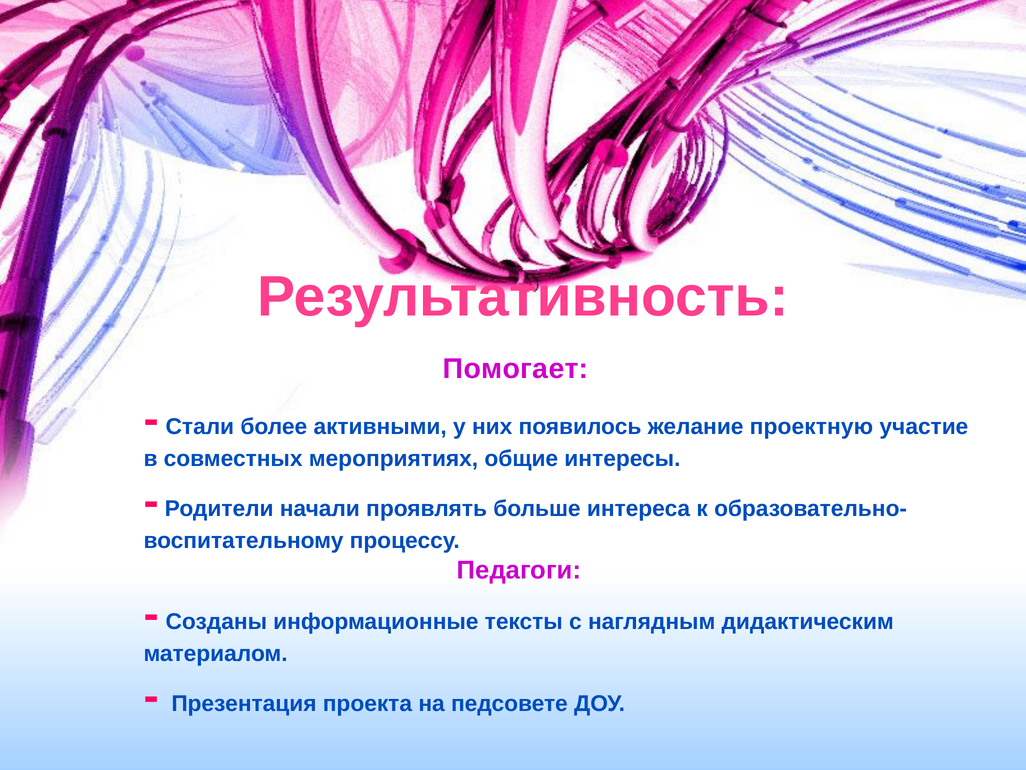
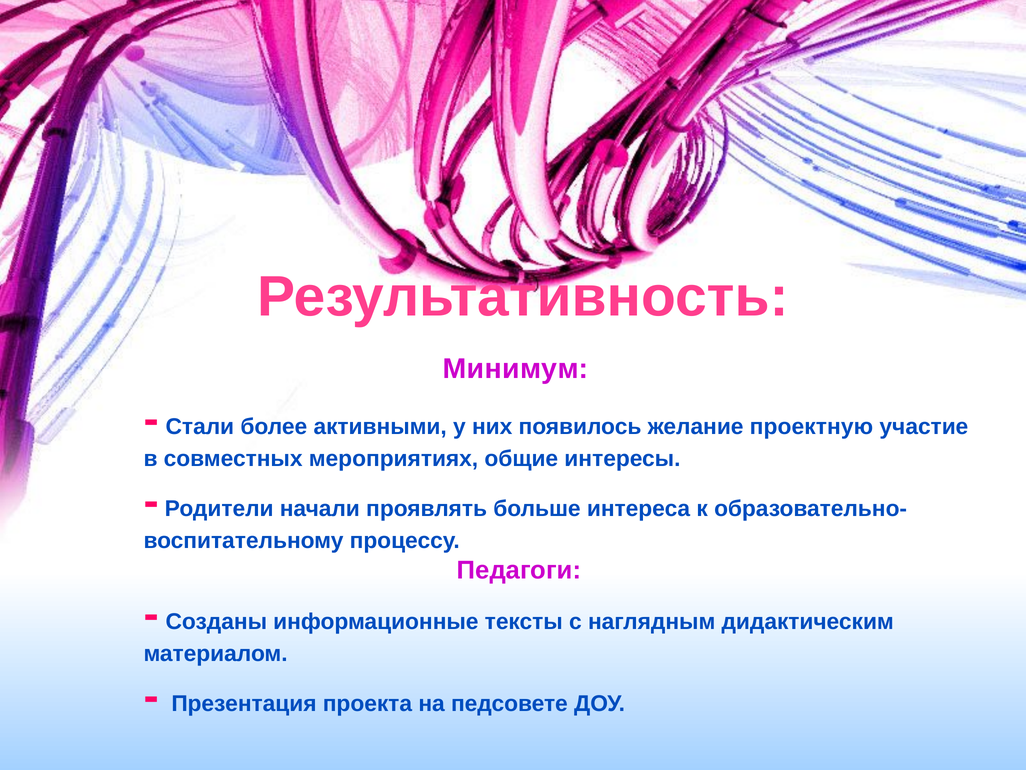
Помогает: Помогает -> Минимум (516, 369)
